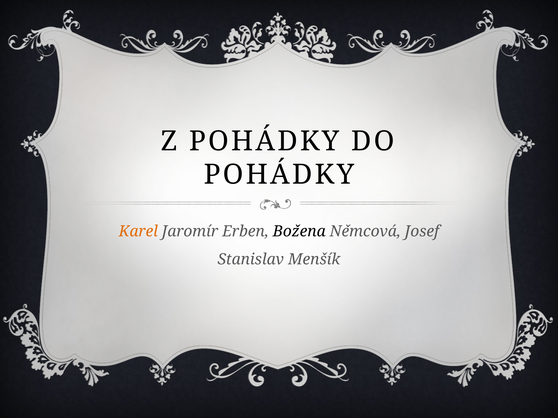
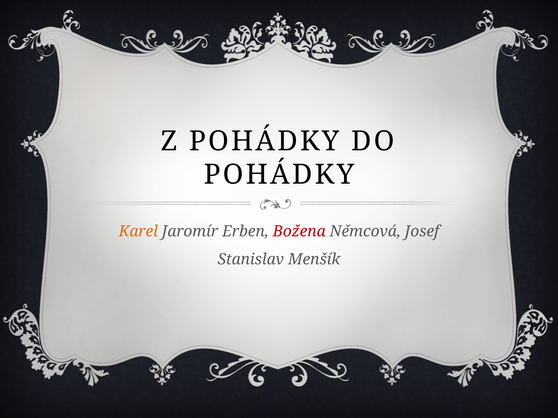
Božena colour: black -> red (299, 232)
